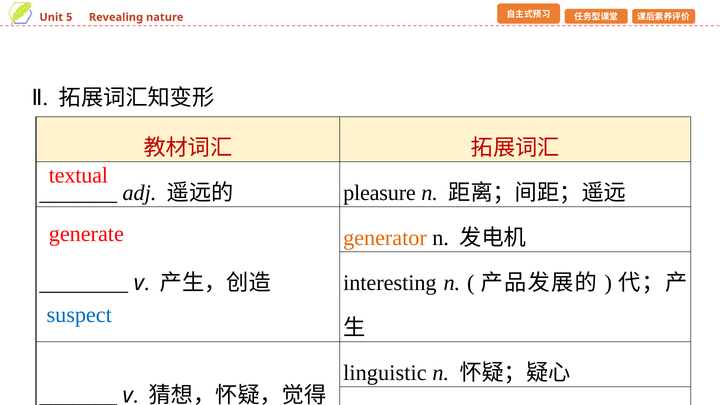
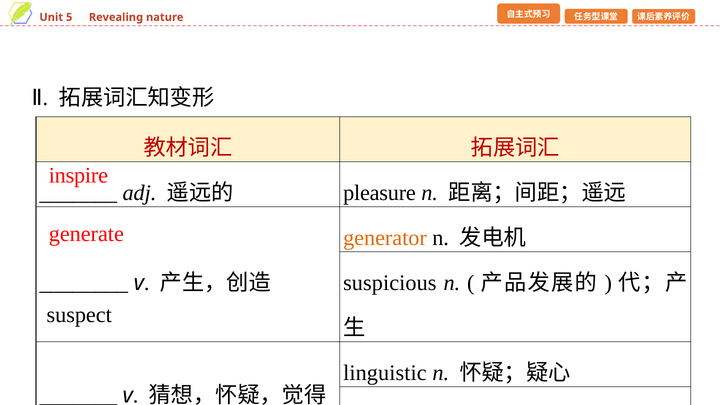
textual: textual -> inspire (78, 175)
interesting: interesting -> suspicious (390, 283)
suspect colour: blue -> black (79, 315)
